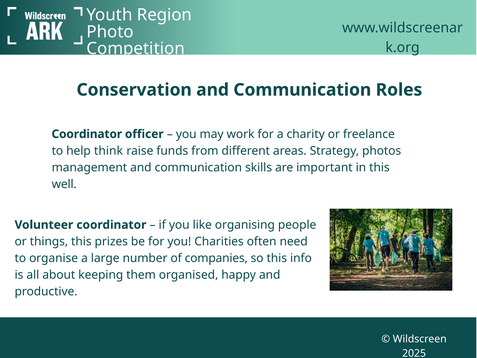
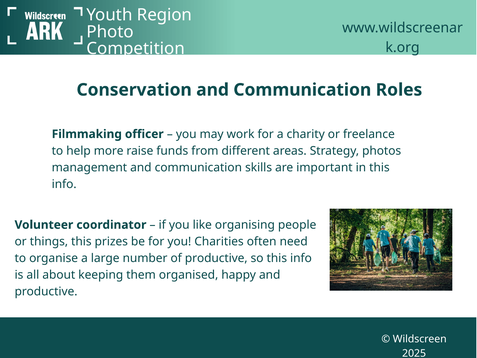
Coordinator: Coordinator -> Filmmaking (87, 134)
think: think -> more (109, 151)
well: well -> info (64, 184)
of companies: companies -> productive (216, 258)
